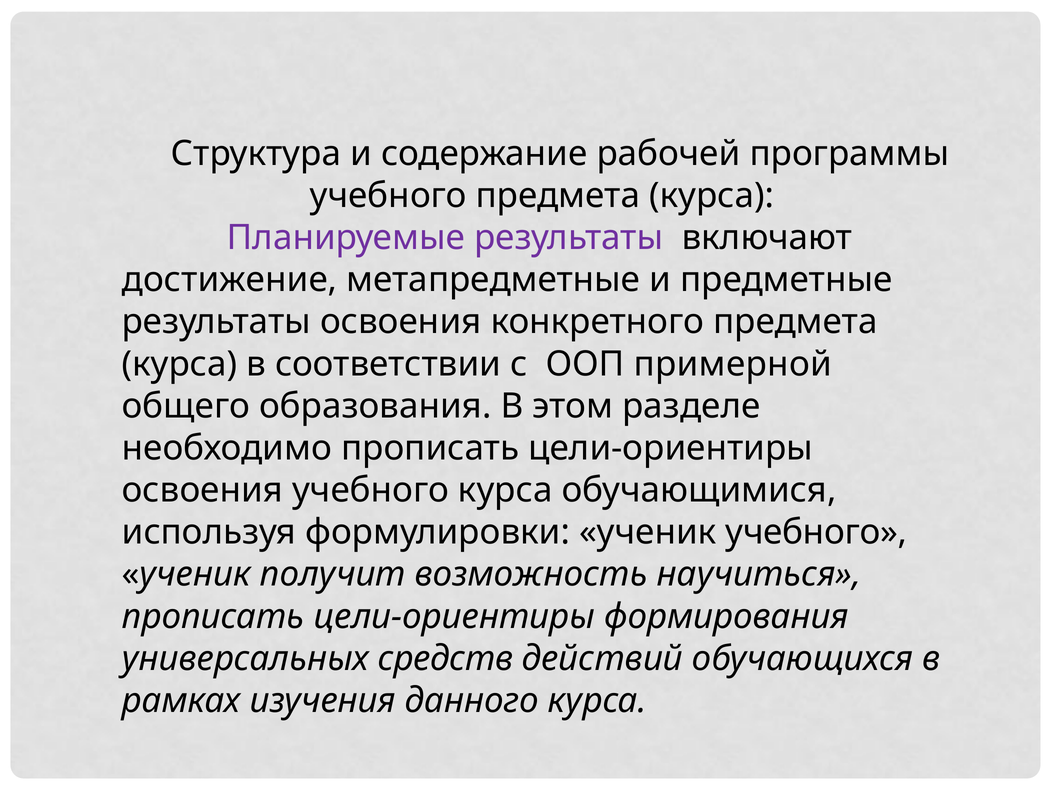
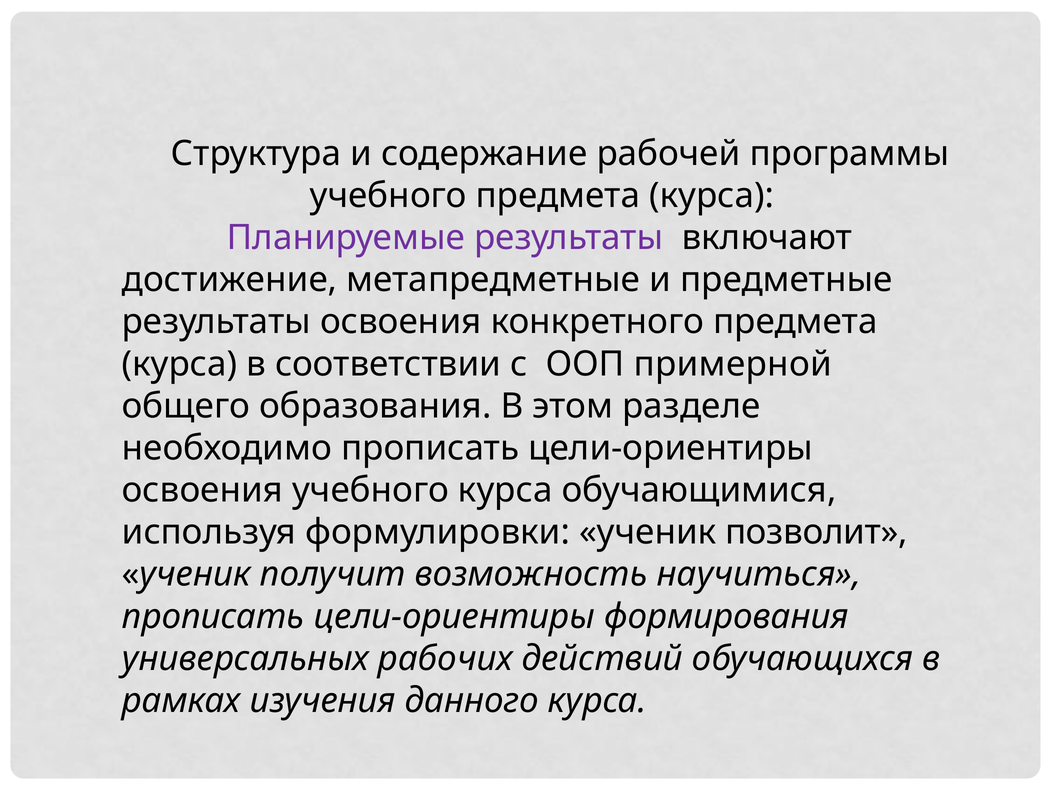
ученик учебного: учебного -> позволит (816, 532)
средств: средств -> рабочих (445, 658)
